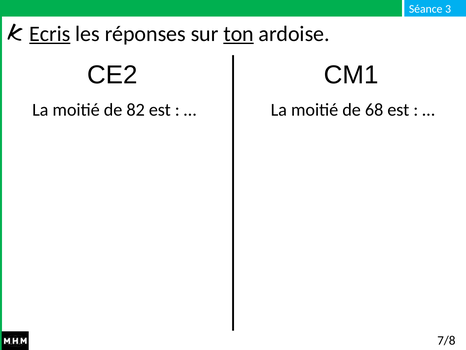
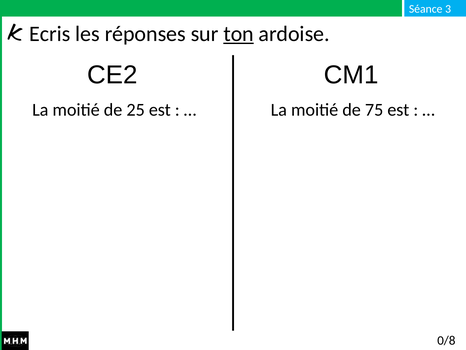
Ecris underline: present -> none (50, 34)
82: 82 -> 25 (136, 110)
68: 68 -> 75 (374, 110)
7/8: 7/8 -> 0/8 (446, 340)
